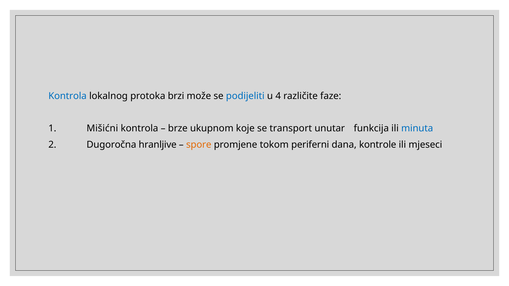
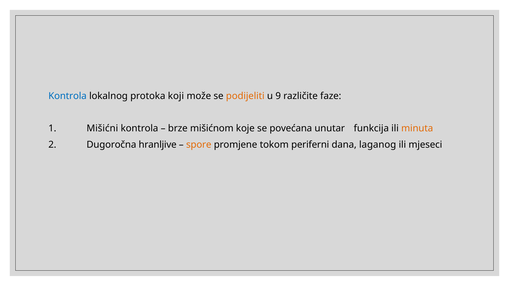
brzi: brzi -> koji (176, 96)
podijeliti colour: blue -> orange (245, 96)
4: 4 -> 9 (278, 96)
ukupnom: ukupnom -> mišićnom (212, 129)
transport: transport -> povećana (291, 129)
minuta colour: blue -> orange (417, 129)
kontrole: kontrole -> laganog (378, 145)
